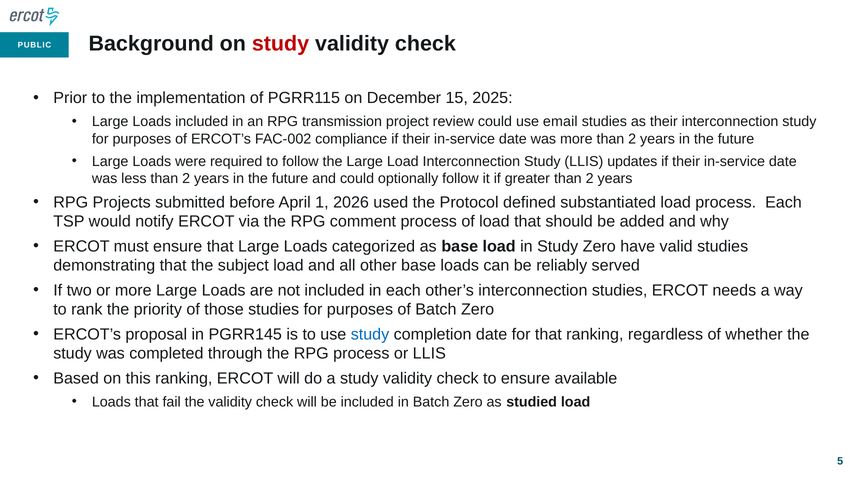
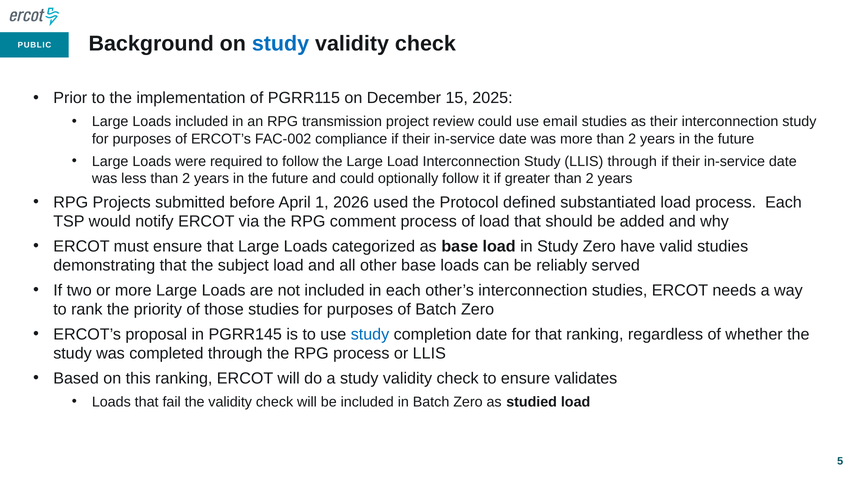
study colour: red -> blue (281, 44)
LLIS updates: updates -> through (632, 161)
available: available -> validates (586, 378)
